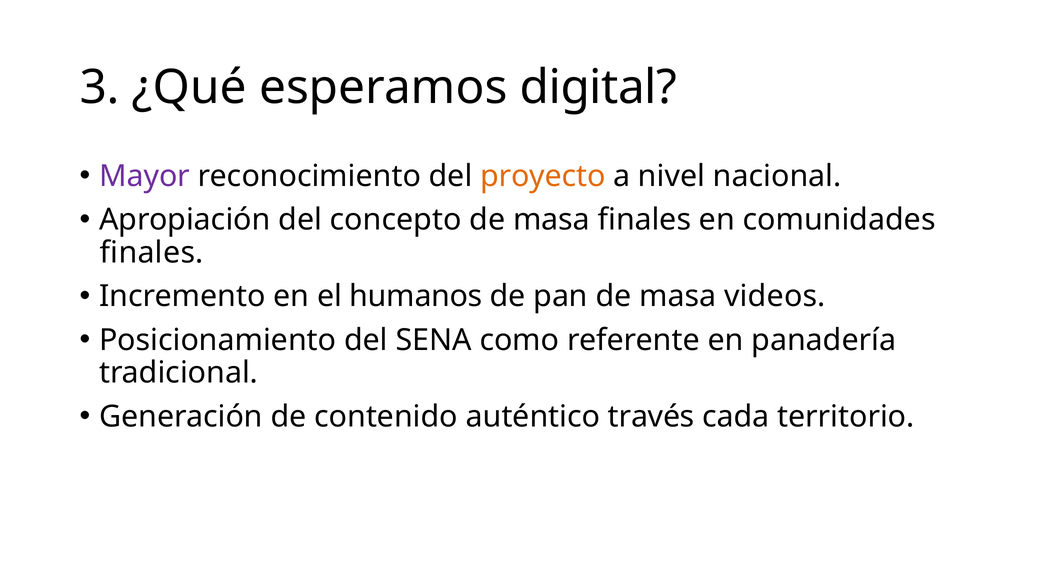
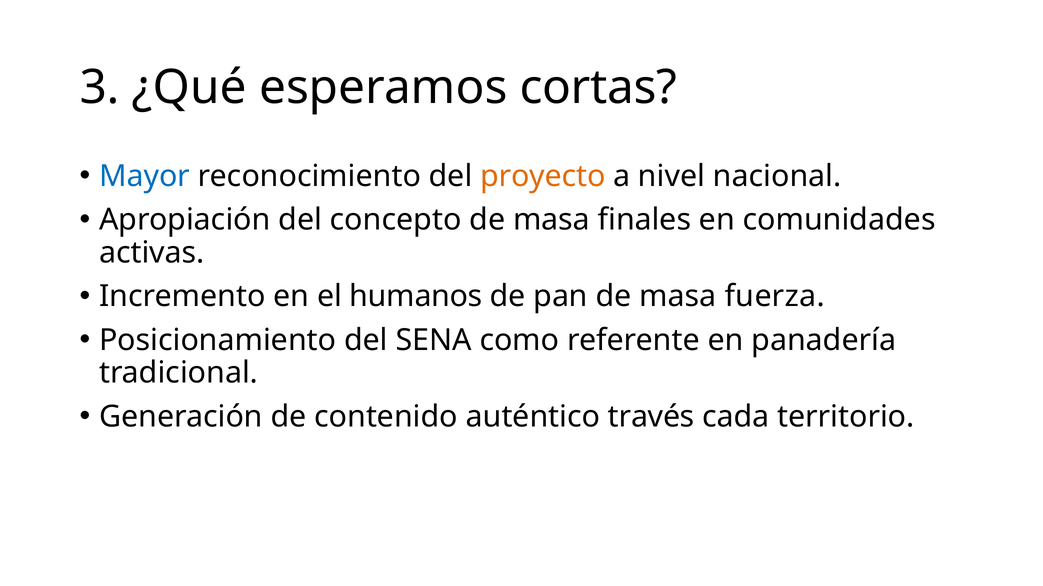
digital: digital -> cortas (598, 88)
Mayor colour: purple -> blue (145, 176)
finales: finales -> activas (152, 253)
videos: videos -> fuerza (775, 297)
